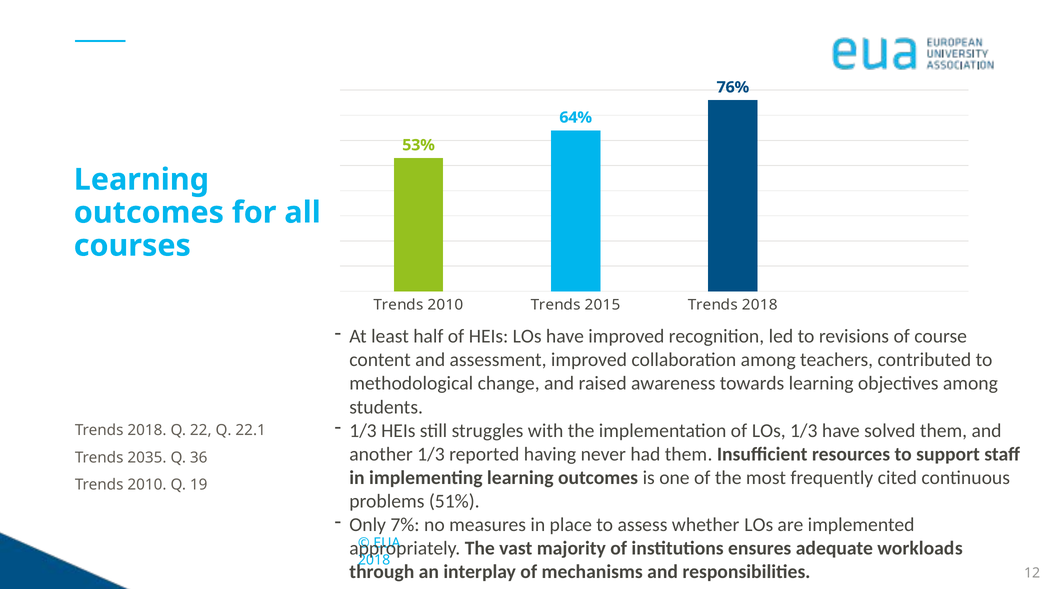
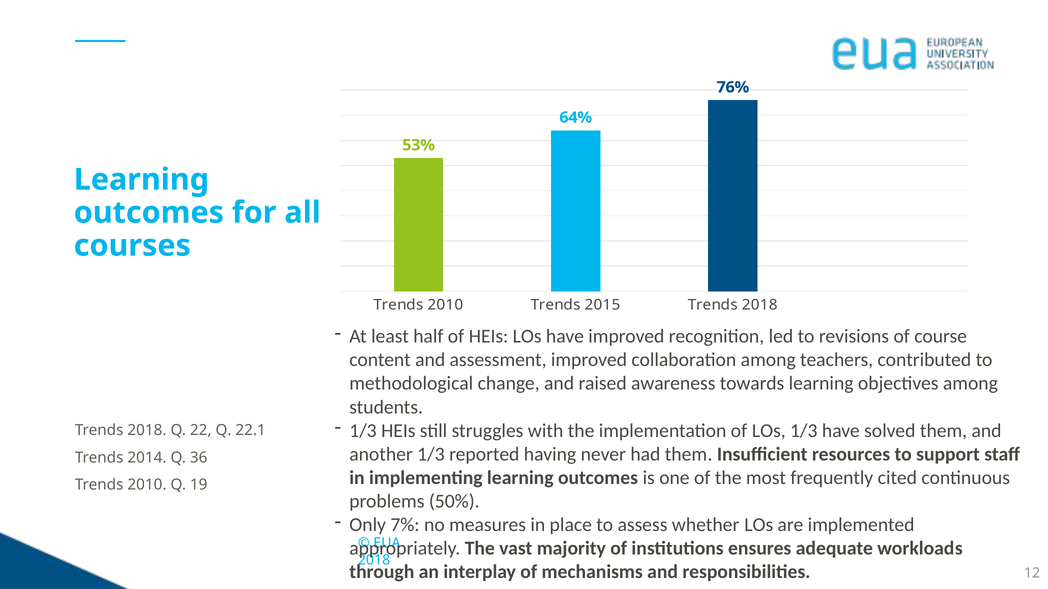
2035: 2035 -> 2014 (147, 458)
51%: 51% -> 50% (454, 502)
